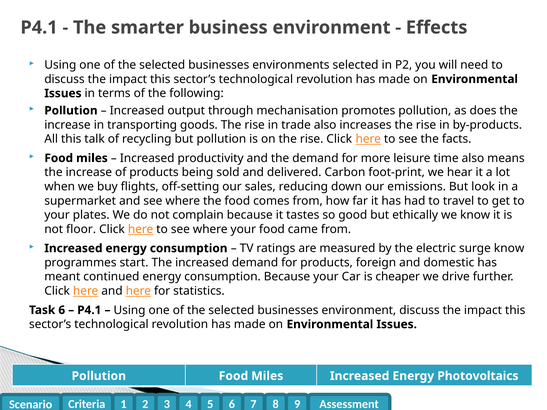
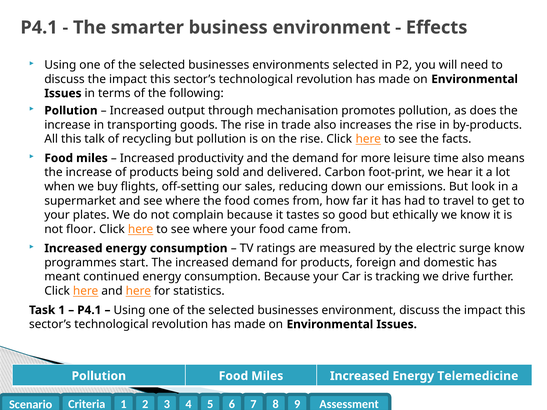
cheaper: cheaper -> tracking (398, 277)
Task 6: 6 -> 1 (62, 310)
Photovoltaics: Photovoltaics -> Telemedicine (478, 376)
